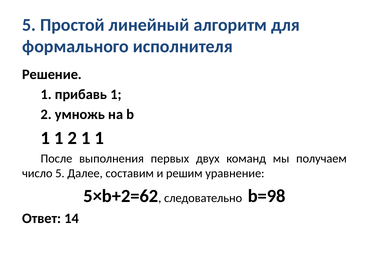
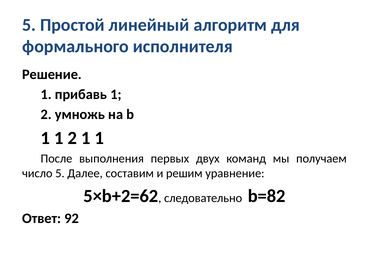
b=98: b=98 -> b=82 (267, 196)
14: 14 -> 92 (72, 218)
